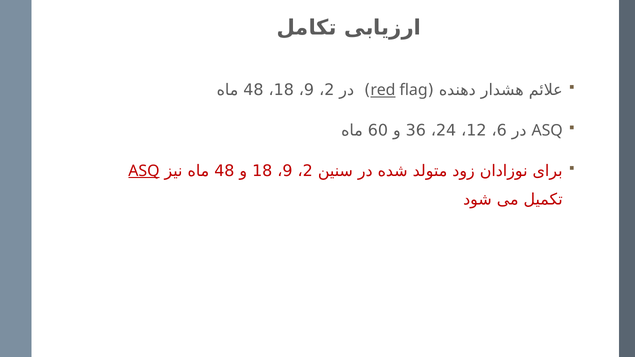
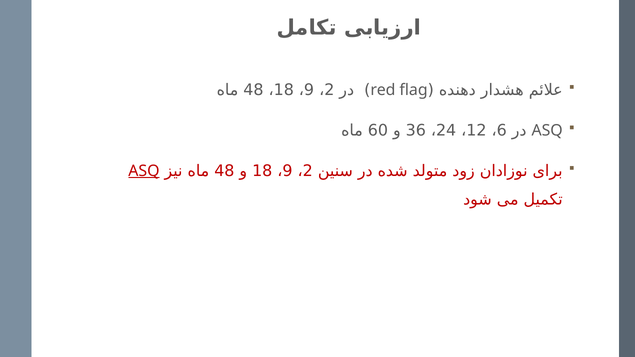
red underline: present -> none (383, 90)
